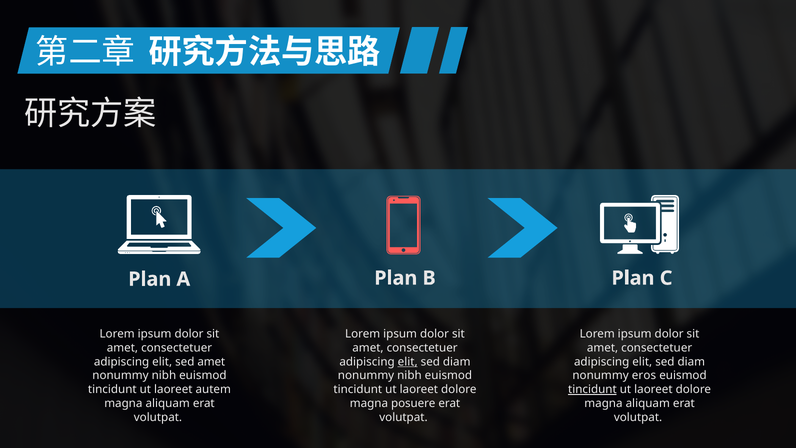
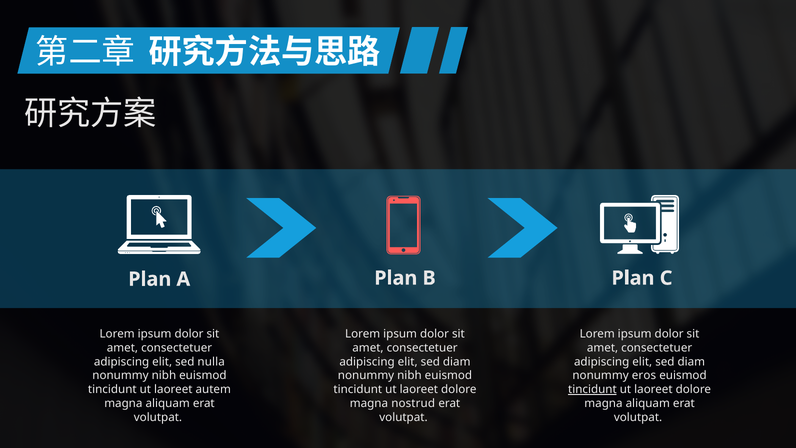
sed amet: amet -> nulla (211, 361)
elit underline: present -> none (408, 361)
posuere: posuere -> nostrud (413, 403)
